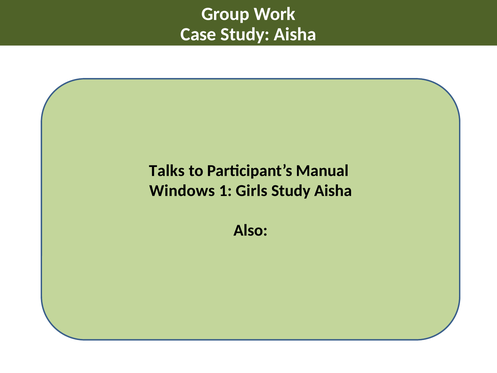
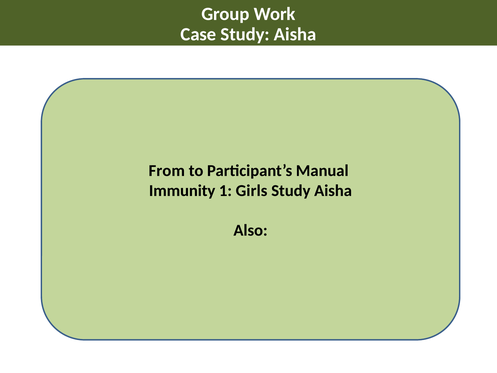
Talks: Talks -> From (167, 171)
Windows: Windows -> Immunity (182, 190)
